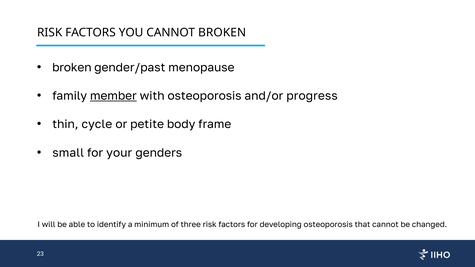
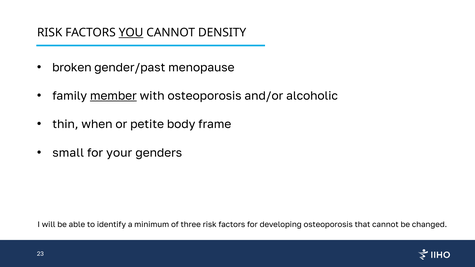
YOU underline: none -> present (131, 33)
CANNOT BROKEN: BROKEN -> DENSITY (222, 33)
progress: progress -> alcoholic (312, 96)
cycle: cycle -> when (97, 124)
